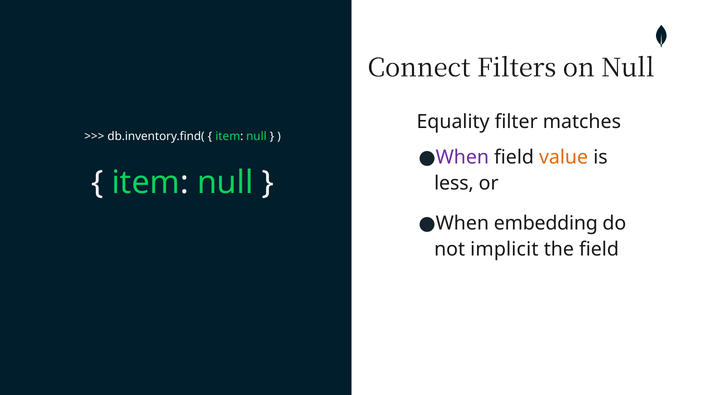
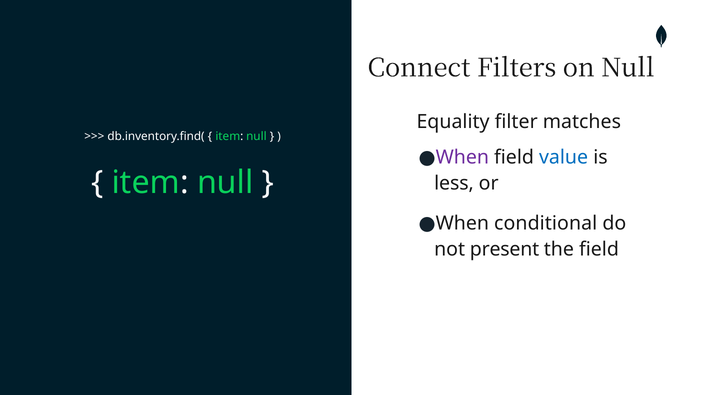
value colour: orange -> blue (564, 158)
embedding: embedding -> conditional (546, 224)
implicit: implicit -> present (505, 250)
